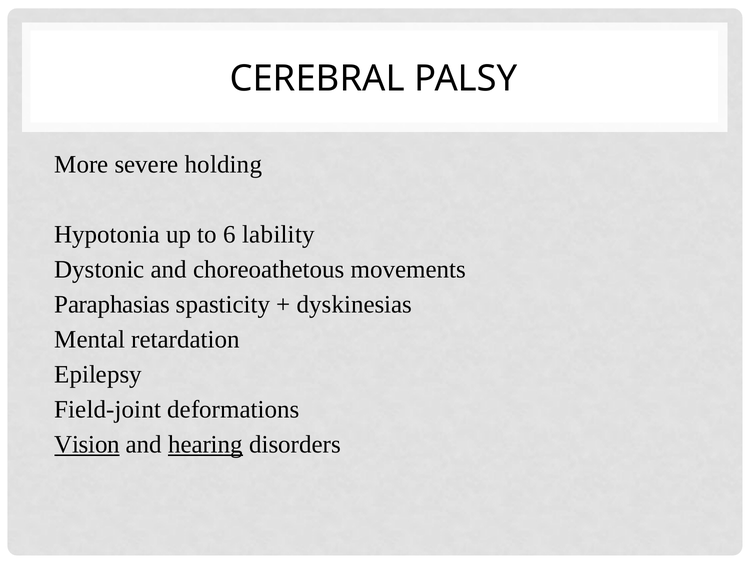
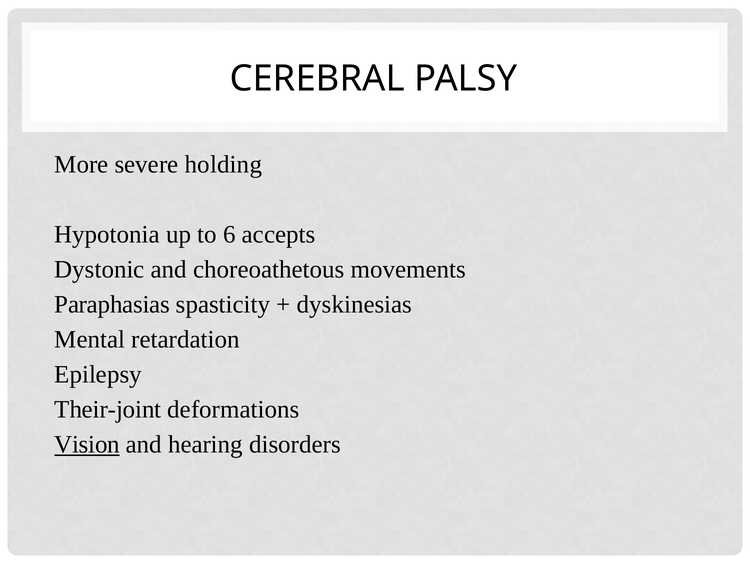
lability: lability -> accepts (279, 234)
Field-joint: Field-joint -> Their-joint (108, 409)
hearing underline: present -> none (205, 444)
